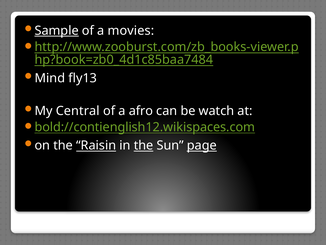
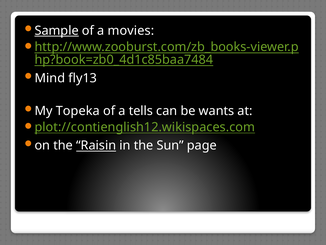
Central: Central -> Topeka (78, 111)
afro: afro -> tells (141, 111)
watch: watch -> wants (216, 111)
bold://contienglish12.wikispaces.com: bold://contienglish12.wikispaces.com -> plot://contienglish12.wikispaces.com (145, 127)
the underline: present -> none (144, 145)
page underline: present -> none (202, 145)
